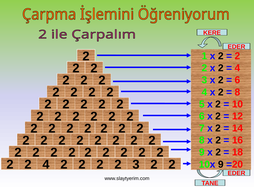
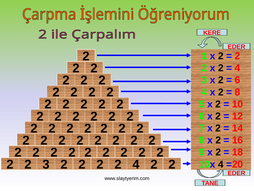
2 4: 4 -> 3 (46, 164)
2 3: 3 -> 4 (136, 164)
10x 9: 9 -> 4 (221, 164)
